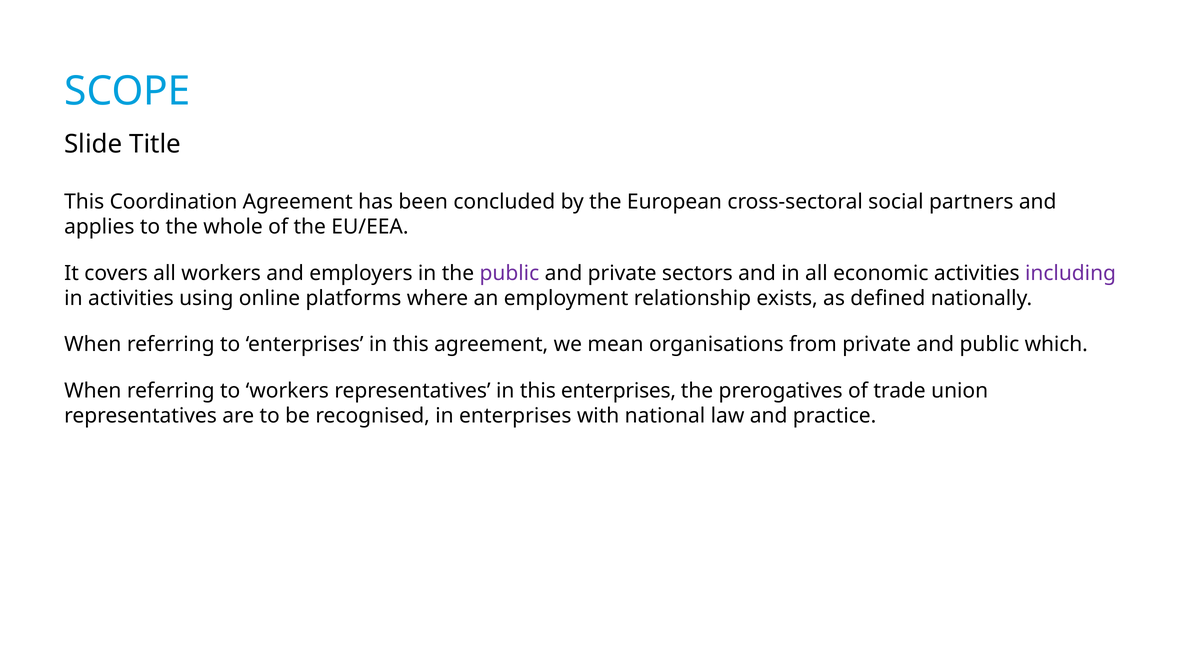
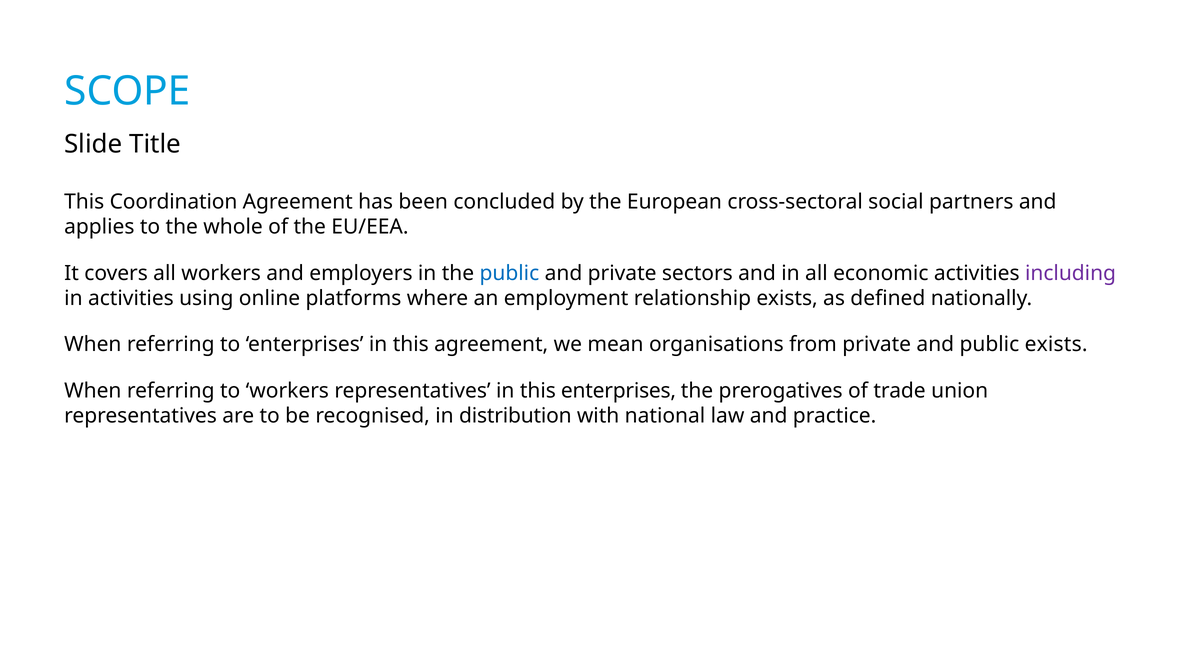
public colour: purple -> blue (509, 273)
public which: which -> exists (1056, 345)
in enterprises: enterprises -> distribution (515, 416)
